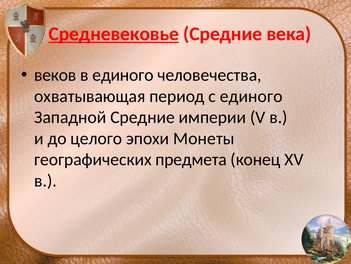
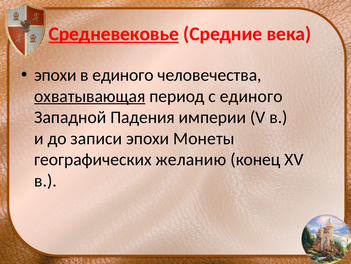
веков: веков -> эпохи (55, 75)
охватывающая underline: none -> present (90, 96)
Западной Средние: Средние -> Падения (143, 117)
целого: целого -> записи (96, 138)
предмета: предмета -> желанию (191, 159)
